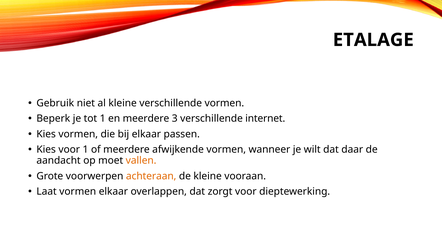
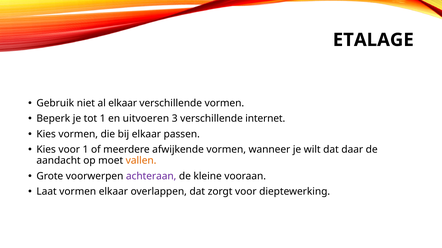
al kleine: kleine -> elkaar (123, 103)
en meerdere: meerdere -> uitvoeren (146, 119)
achteraan colour: orange -> purple (151, 176)
